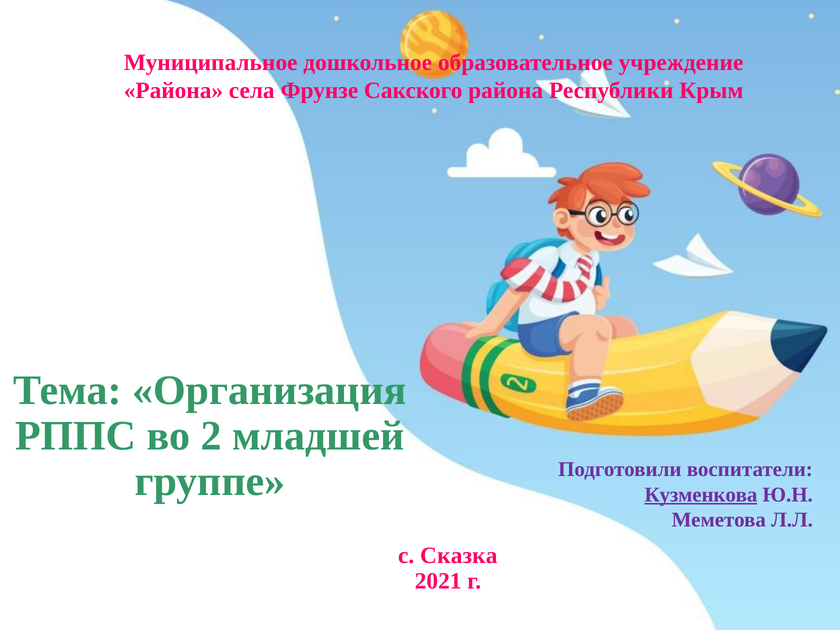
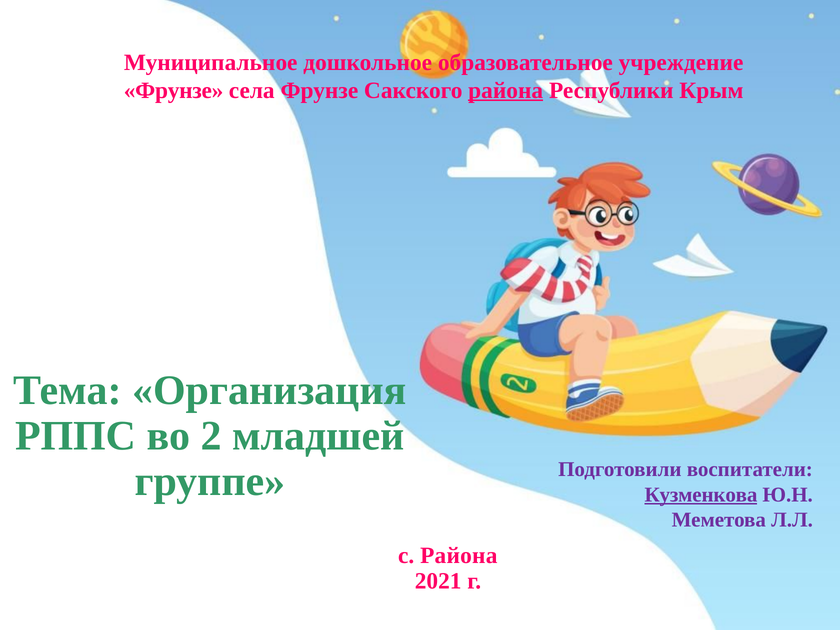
Района: Района -> Фрунзе (174, 90)
района underline: none -> present (506, 90)
с Сказка: Сказка -> Района (459, 556)
